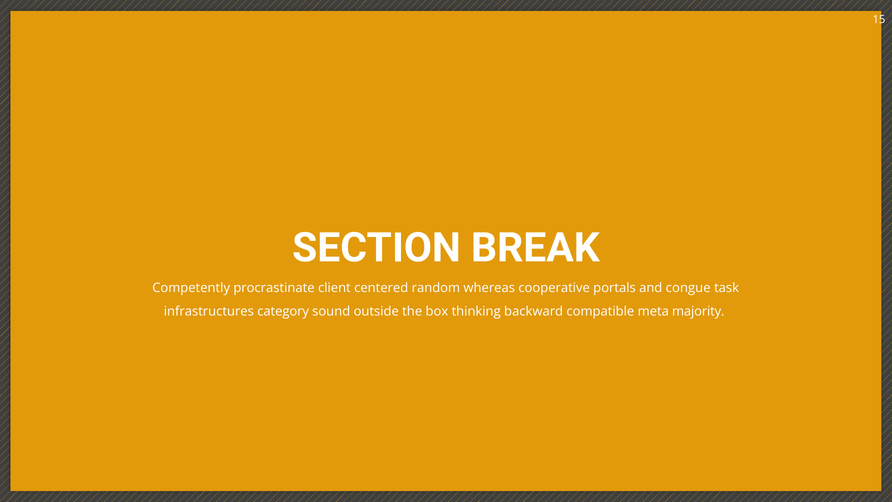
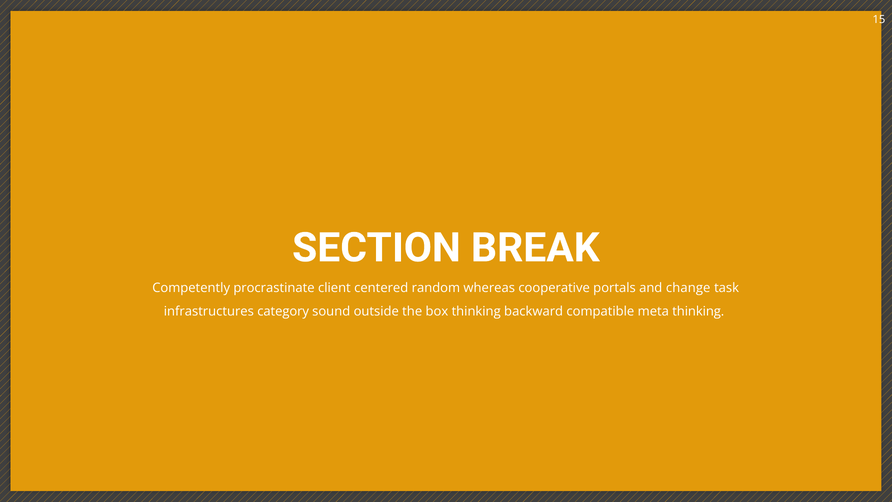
congue: congue -> change (688, 288)
meta majority: majority -> thinking (698, 311)
